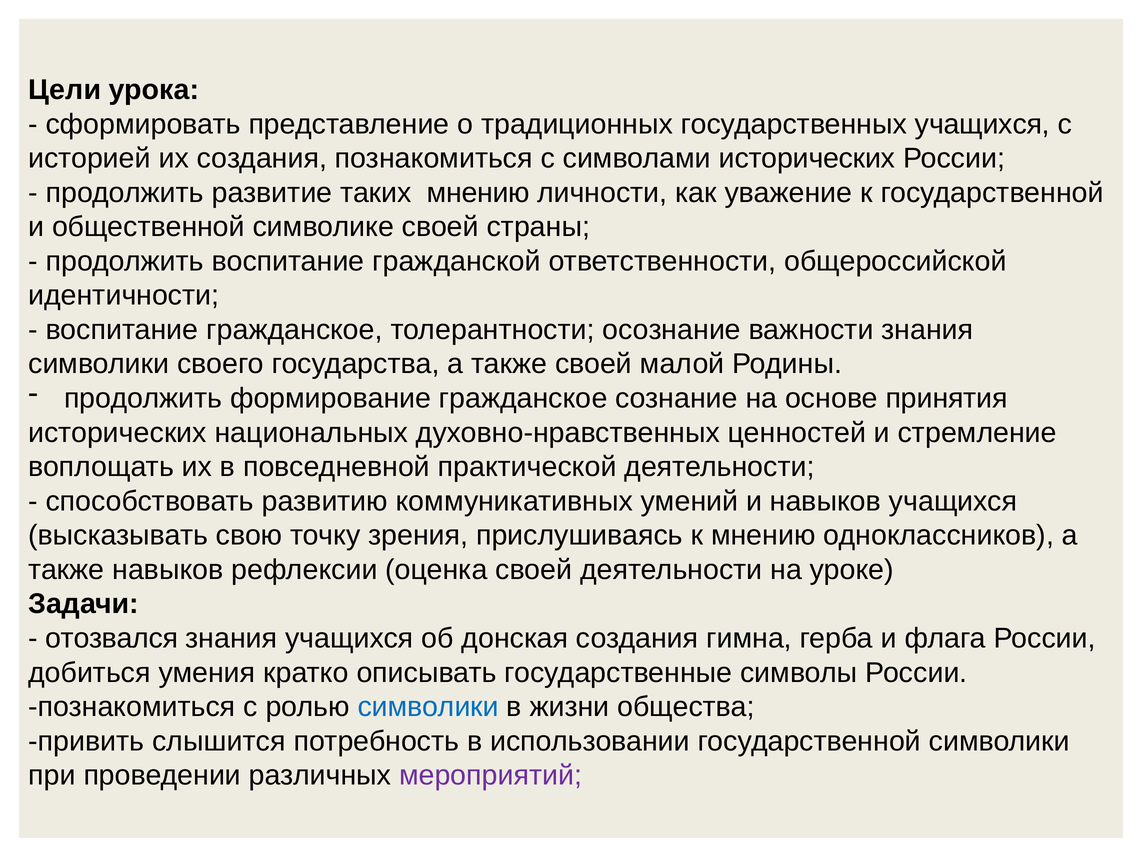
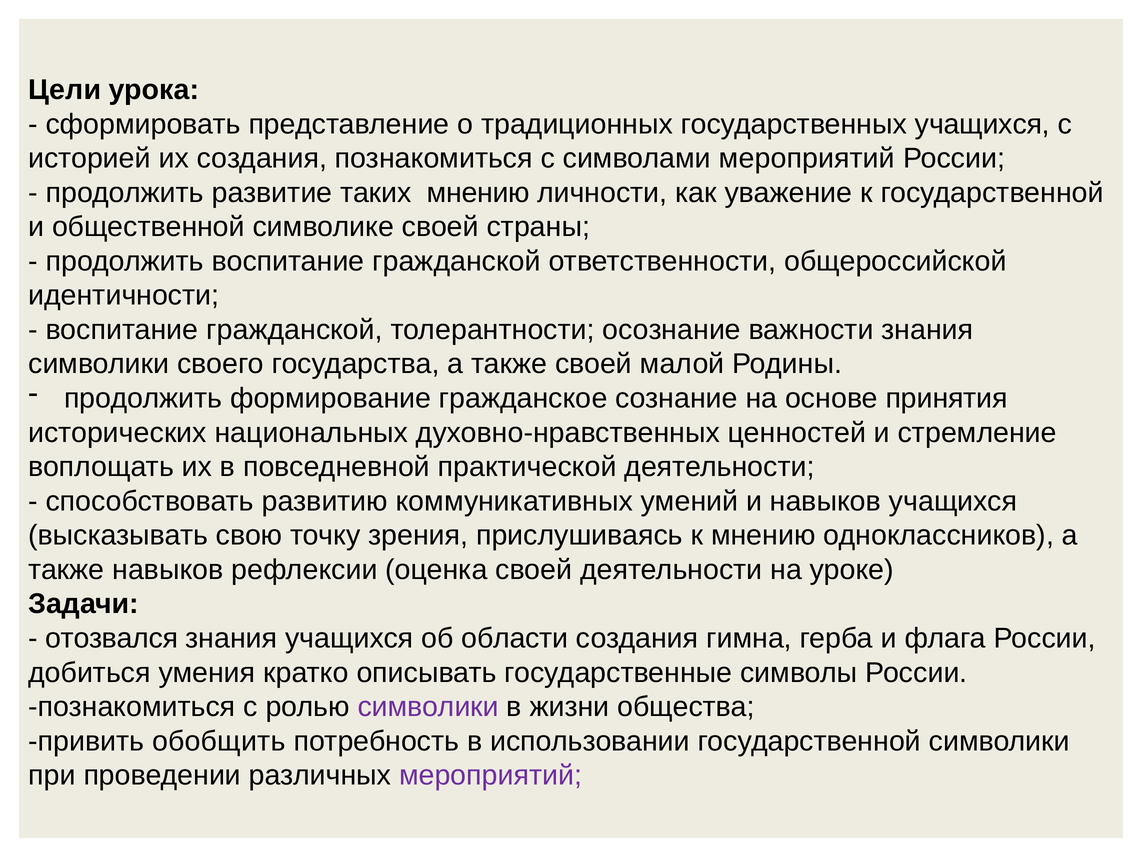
символами исторических: исторических -> мероприятий (807, 158)
гражданское: гражданское -> гражданской (294, 330)
донская: донская -> области (515, 638)
символики colour: blue -> purple (428, 707)
слышится: слышится -> обобщить (219, 741)
